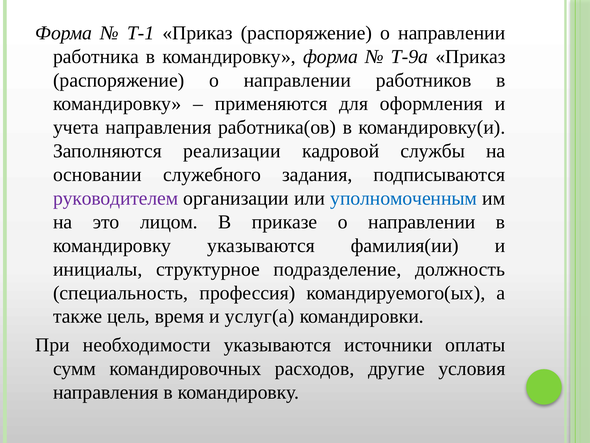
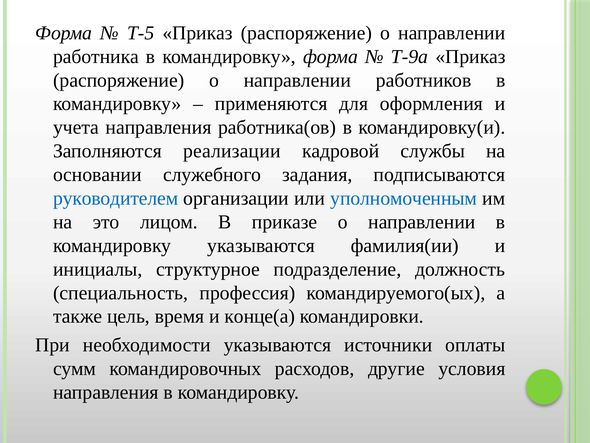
Т-1: Т-1 -> Т-5 (141, 33)
руководителем colour: purple -> blue (116, 198)
услуг(а: услуг(а -> конце(а (260, 316)
